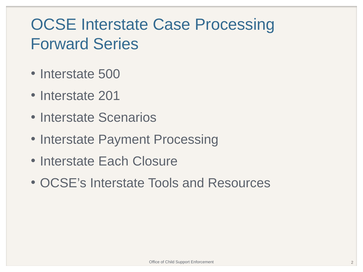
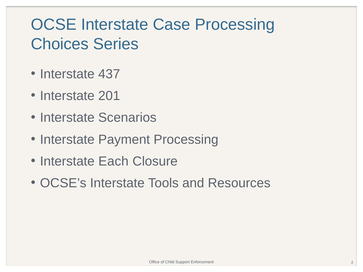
Forward: Forward -> Choices (60, 44)
500: 500 -> 437 (109, 74)
